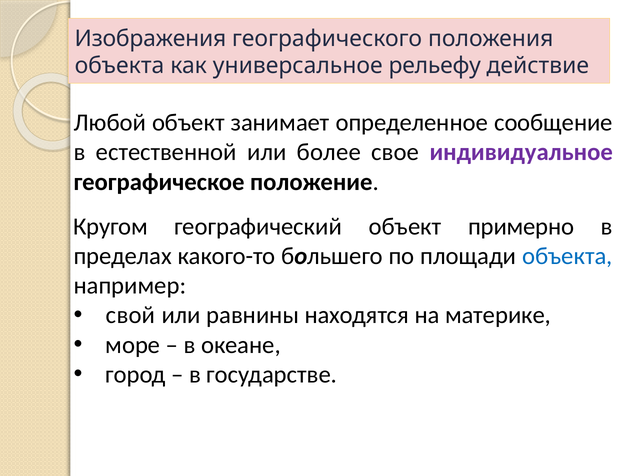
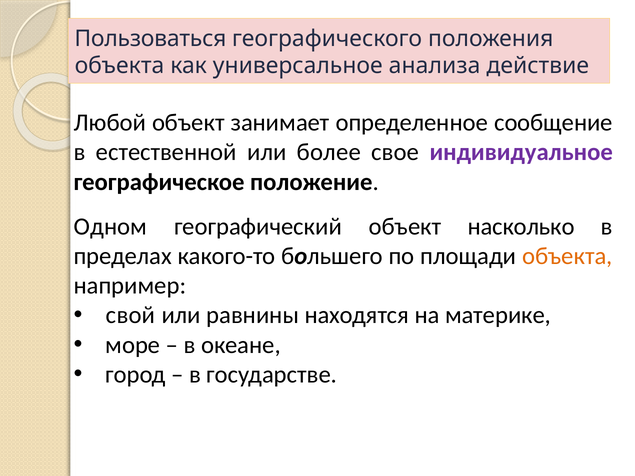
Изображения: Изображения -> Пользоваться (150, 38)
рельефу: рельефу -> анализа (435, 66)
Кругом: Кругом -> Одном (110, 227)
примерно: примерно -> насколько (521, 227)
объекта colour: blue -> orange (567, 256)
